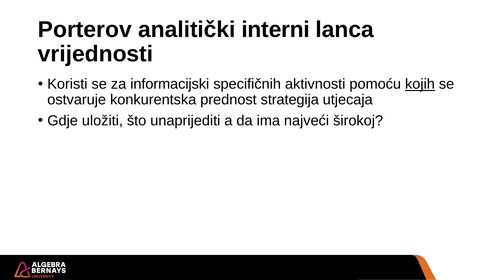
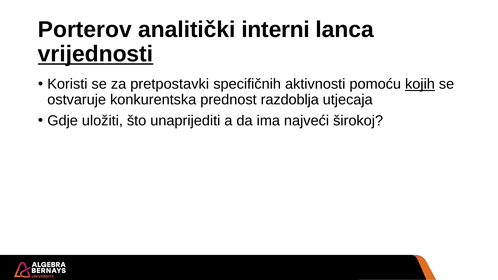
vrijednosti underline: none -> present (96, 54)
informacijski: informacijski -> pretpostavki (170, 84)
strategija: strategija -> razdoblja (290, 100)
